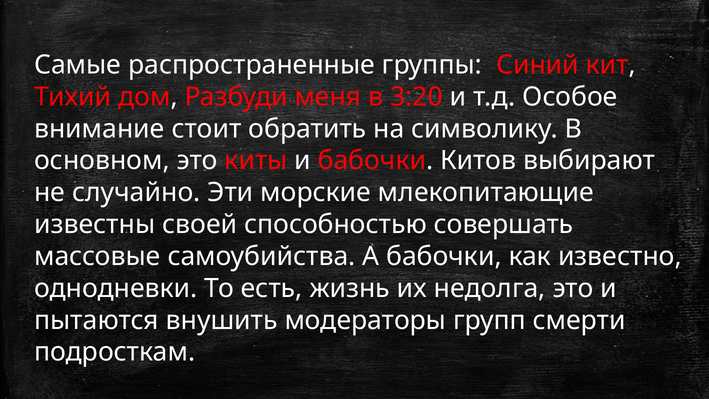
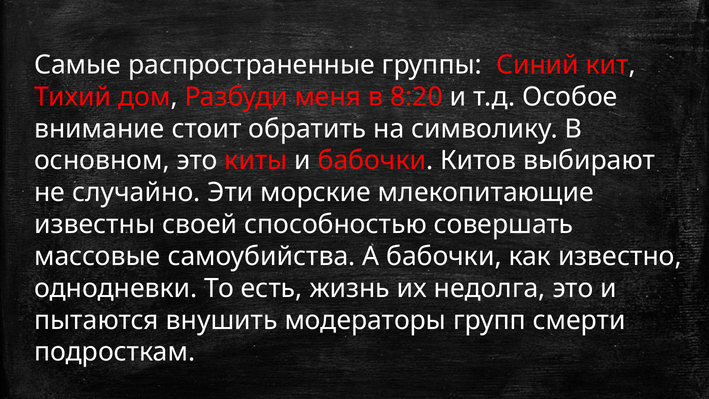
3:20: 3:20 -> 8:20 (416, 97)
